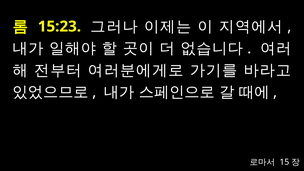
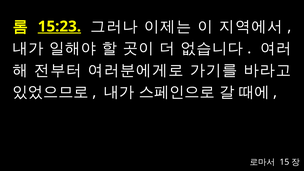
15:23 underline: none -> present (59, 26)
